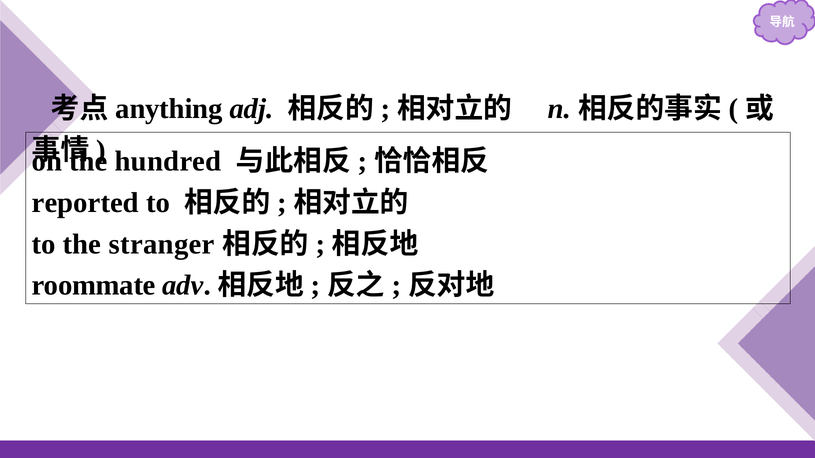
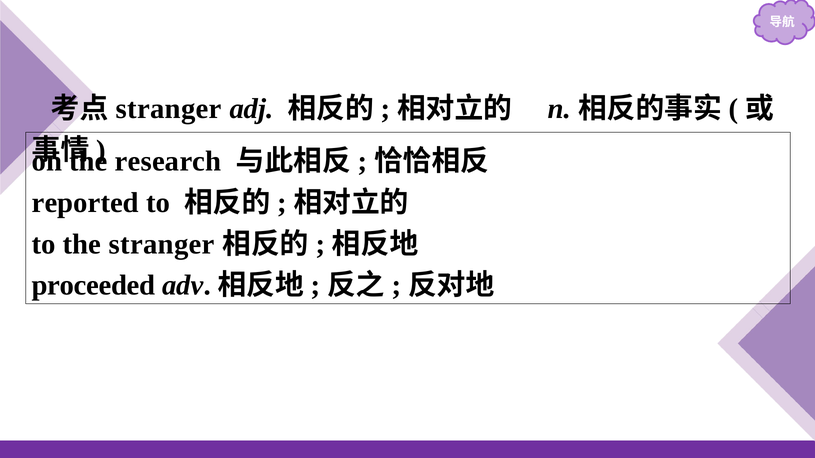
anything: anything -> stranger (169, 109)
hundred: hundred -> research (168, 161)
roommate: roommate -> proceeded (94, 286)
